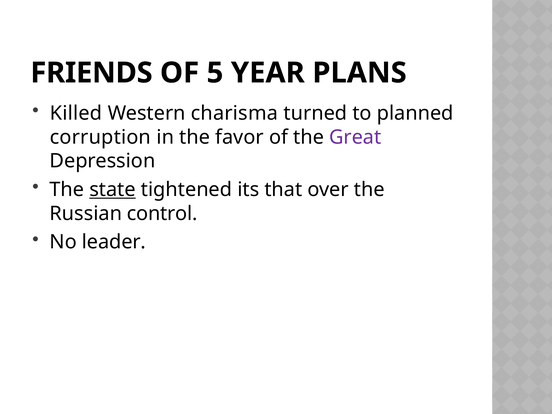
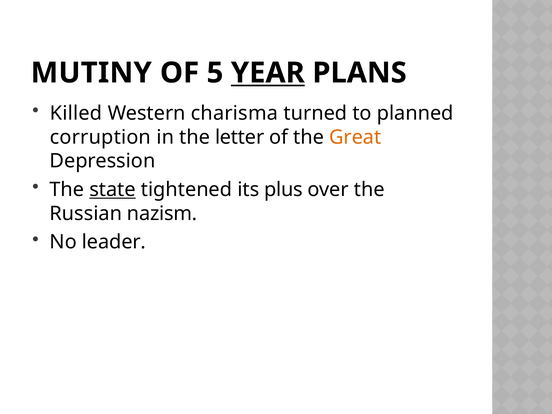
FRIENDS: FRIENDS -> MUTINY (91, 73)
YEAR underline: none -> present (268, 73)
favor: favor -> letter (240, 137)
Great colour: purple -> orange (355, 137)
that: that -> plus (283, 190)
control: control -> nazism (162, 213)
